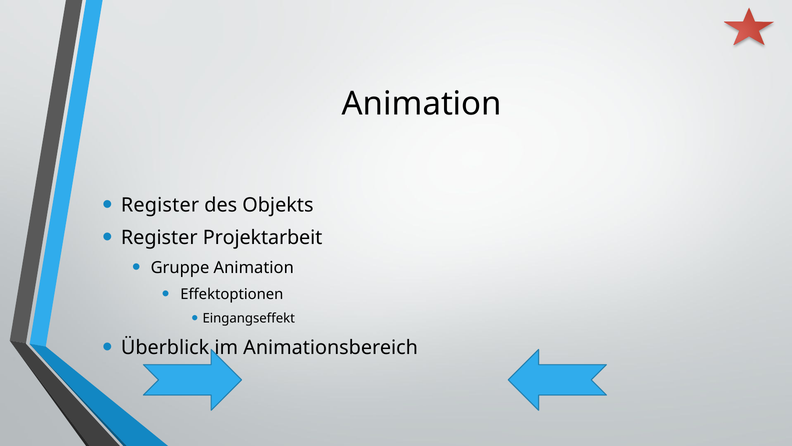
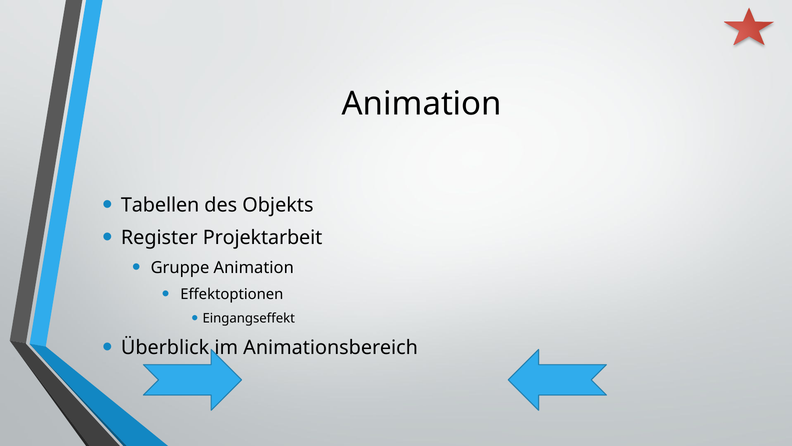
Register: Register -> Tabellen (160, 205)
